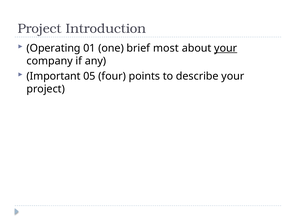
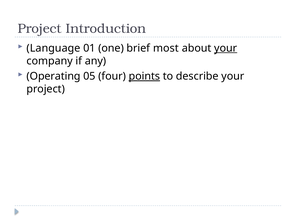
Operating: Operating -> Language (54, 48)
Important: Important -> Operating (54, 76)
points underline: none -> present (144, 76)
